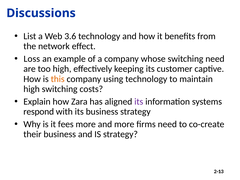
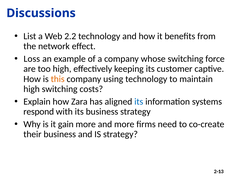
3.6: 3.6 -> 2.2 (70, 36)
switching need: need -> force (215, 59)
its colour: purple -> blue (139, 102)
fees: fees -> gain (66, 124)
